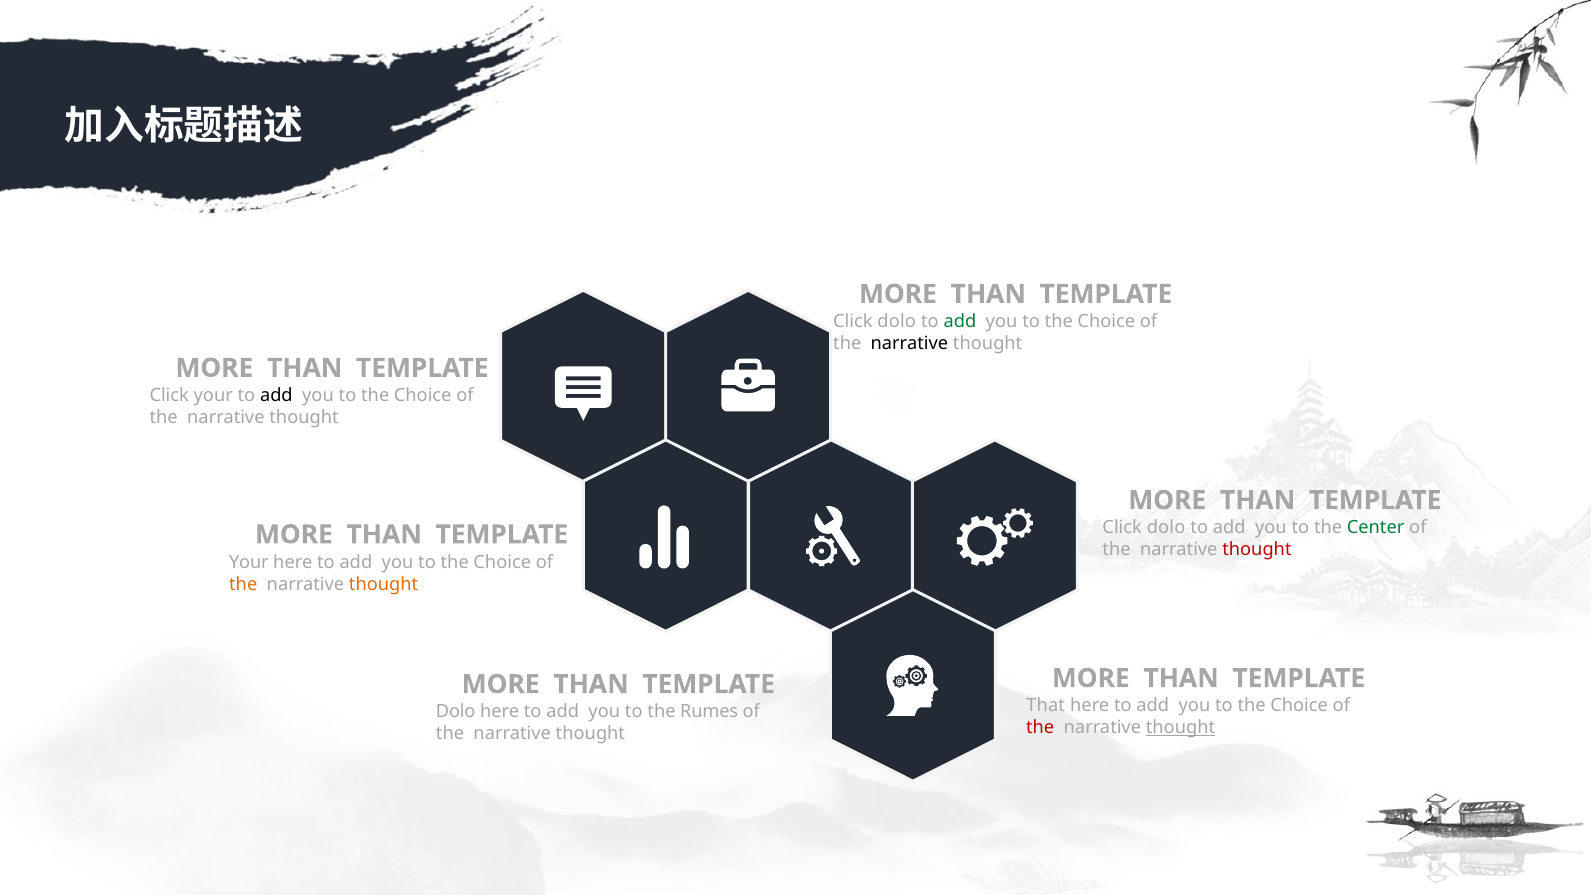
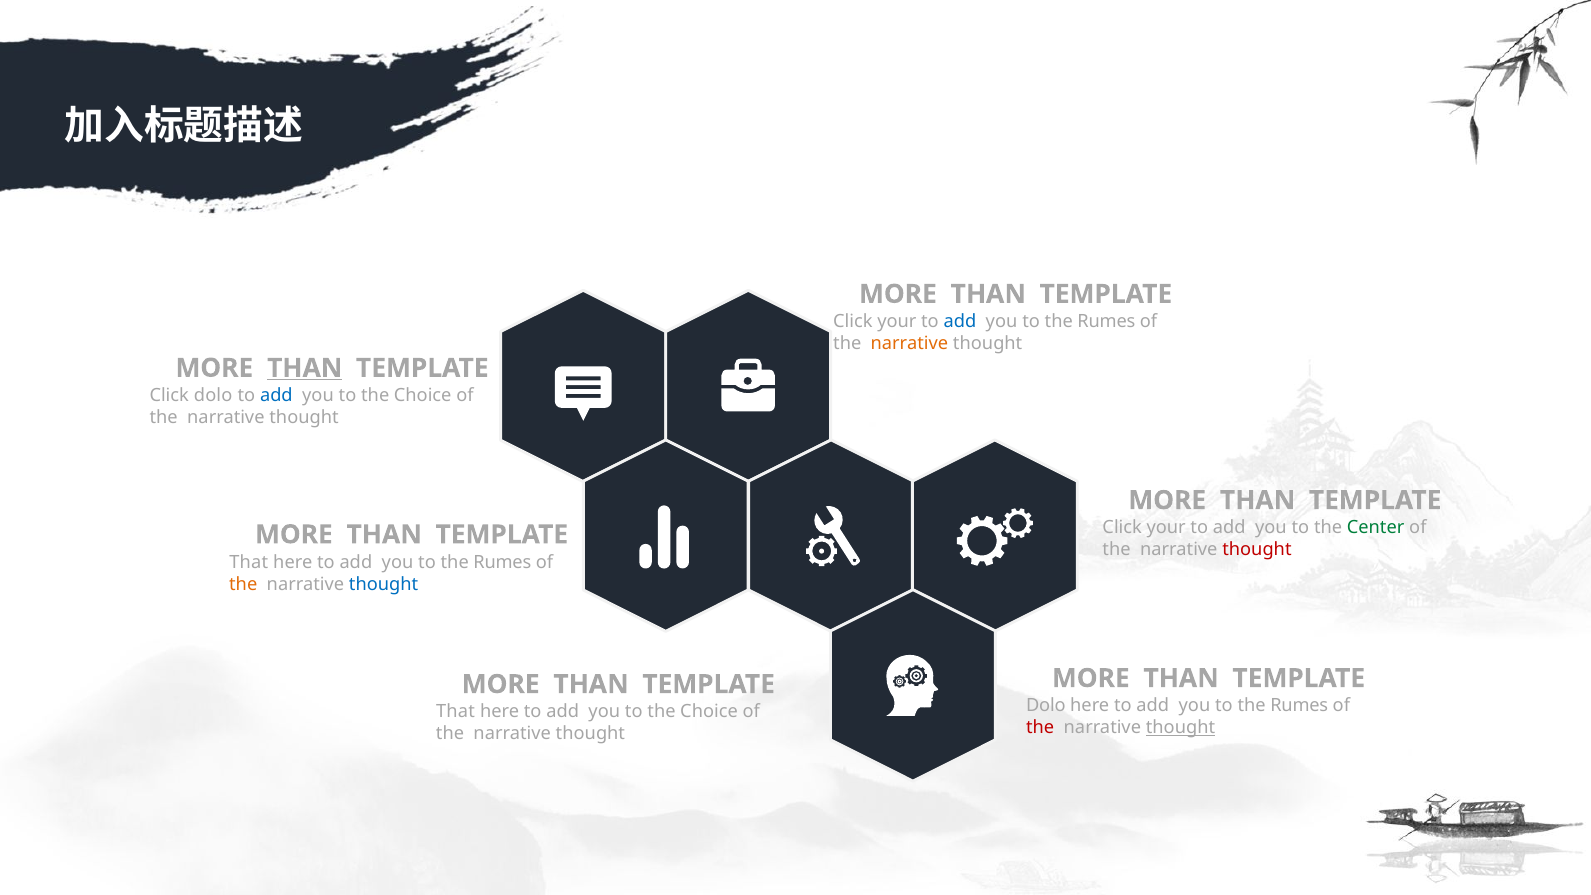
dolo: dolo -> your (897, 322)
add colour: green -> blue (960, 322)
Choice: Choice -> Rumes (1106, 322)
narrative colour: black -> orange (909, 344)
THAN underline: none -> present (305, 368)
Click your: your -> dolo (213, 396)
add colour: black -> blue (276, 396)
dolo: dolo -> your (1166, 528)
Your: Your -> That (249, 562)
Choice: Choice -> Rumes (502, 562)
thought colour: orange -> blue (384, 584)
That: That -> Dolo (1046, 706)
Choice: Choice -> Rumes (1299, 706)
Dolo: Dolo -> That (456, 712)
Rumes: Rumes -> Choice (709, 712)
